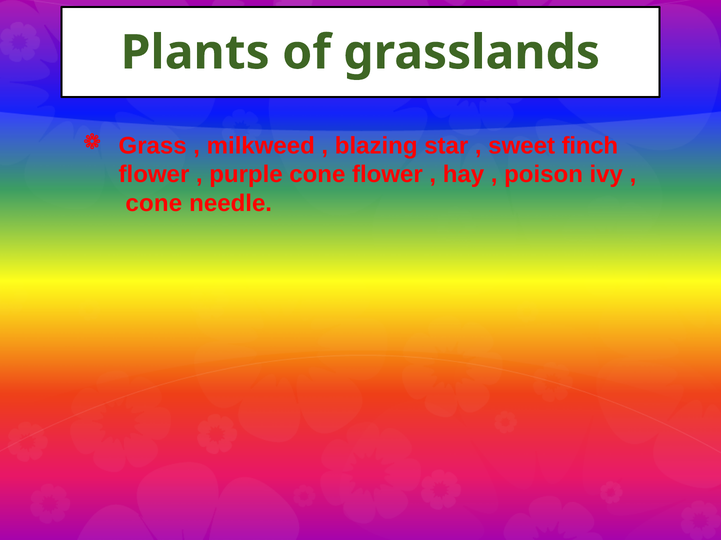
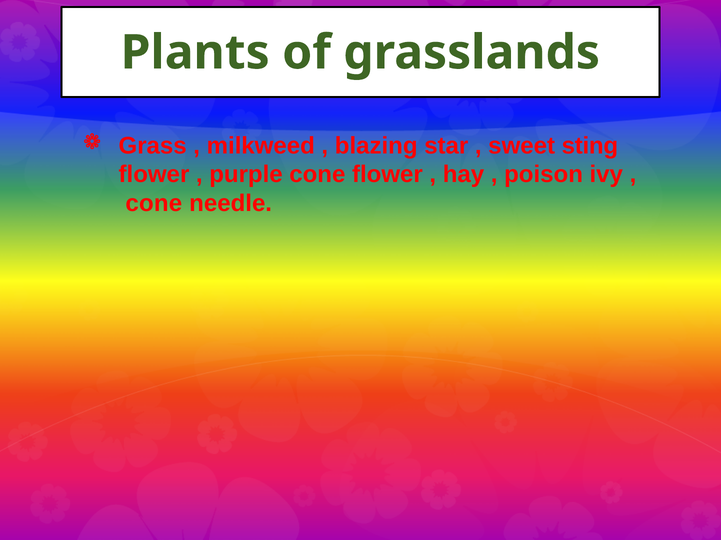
finch: finch -> sting (590, 146)
